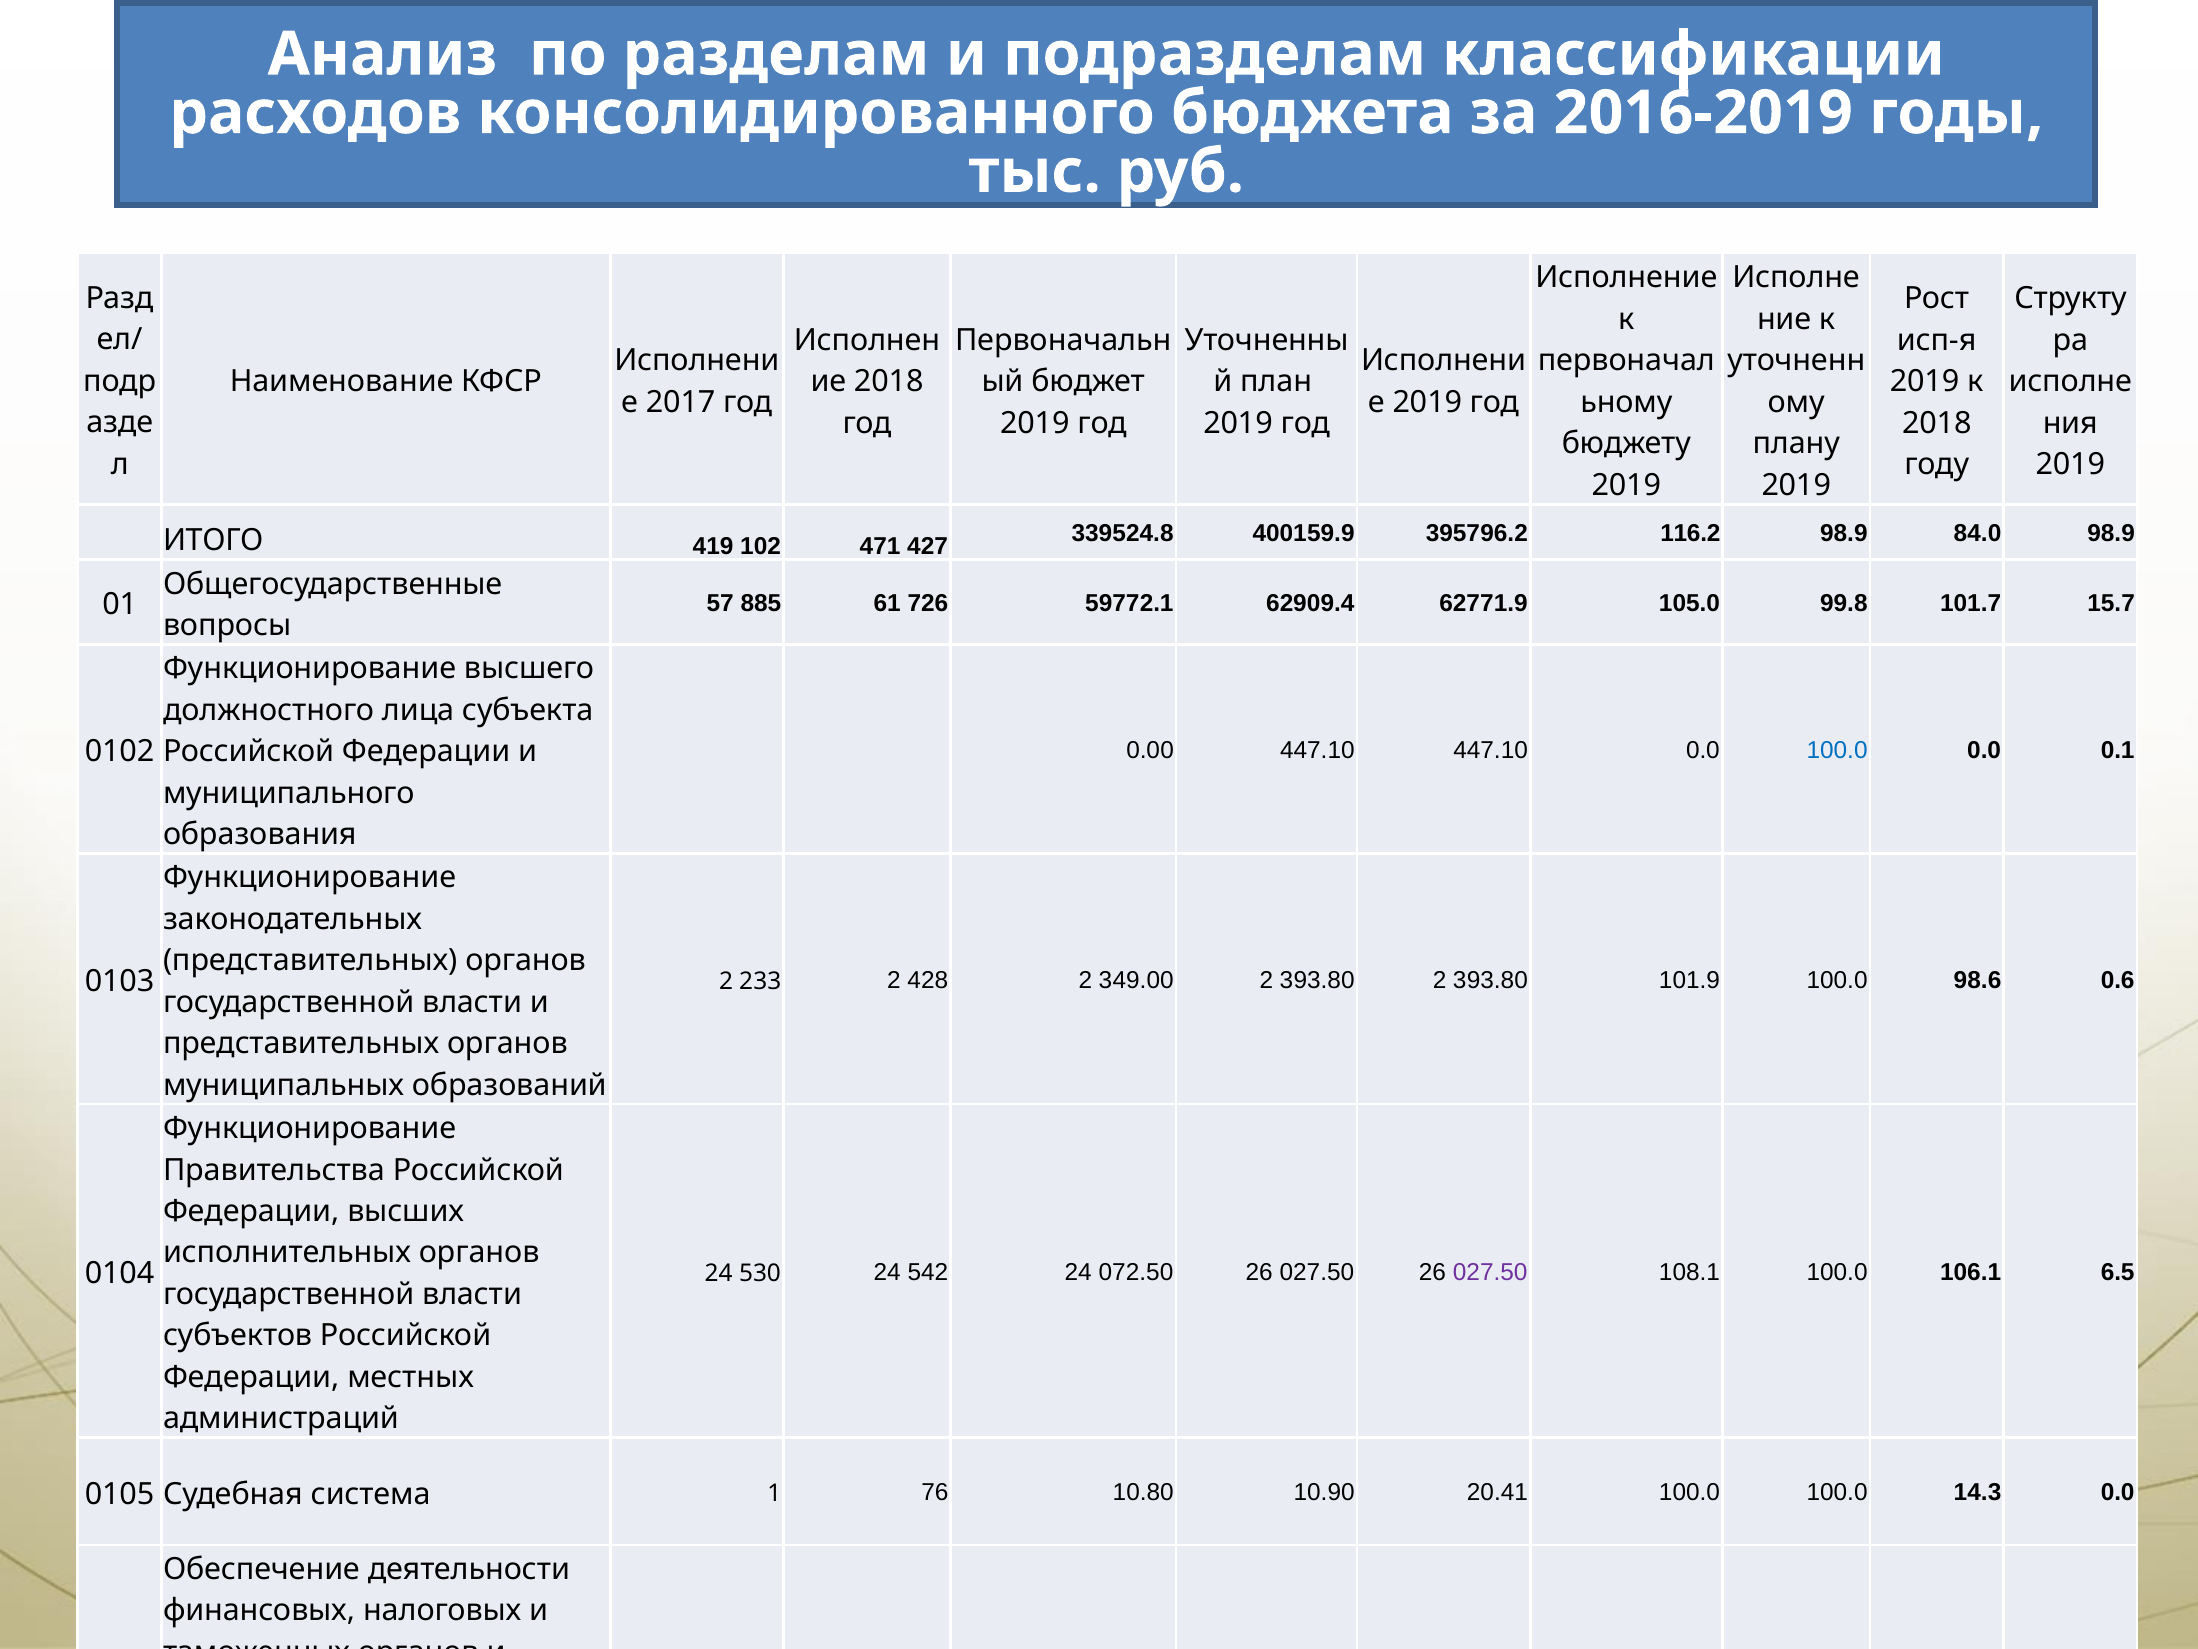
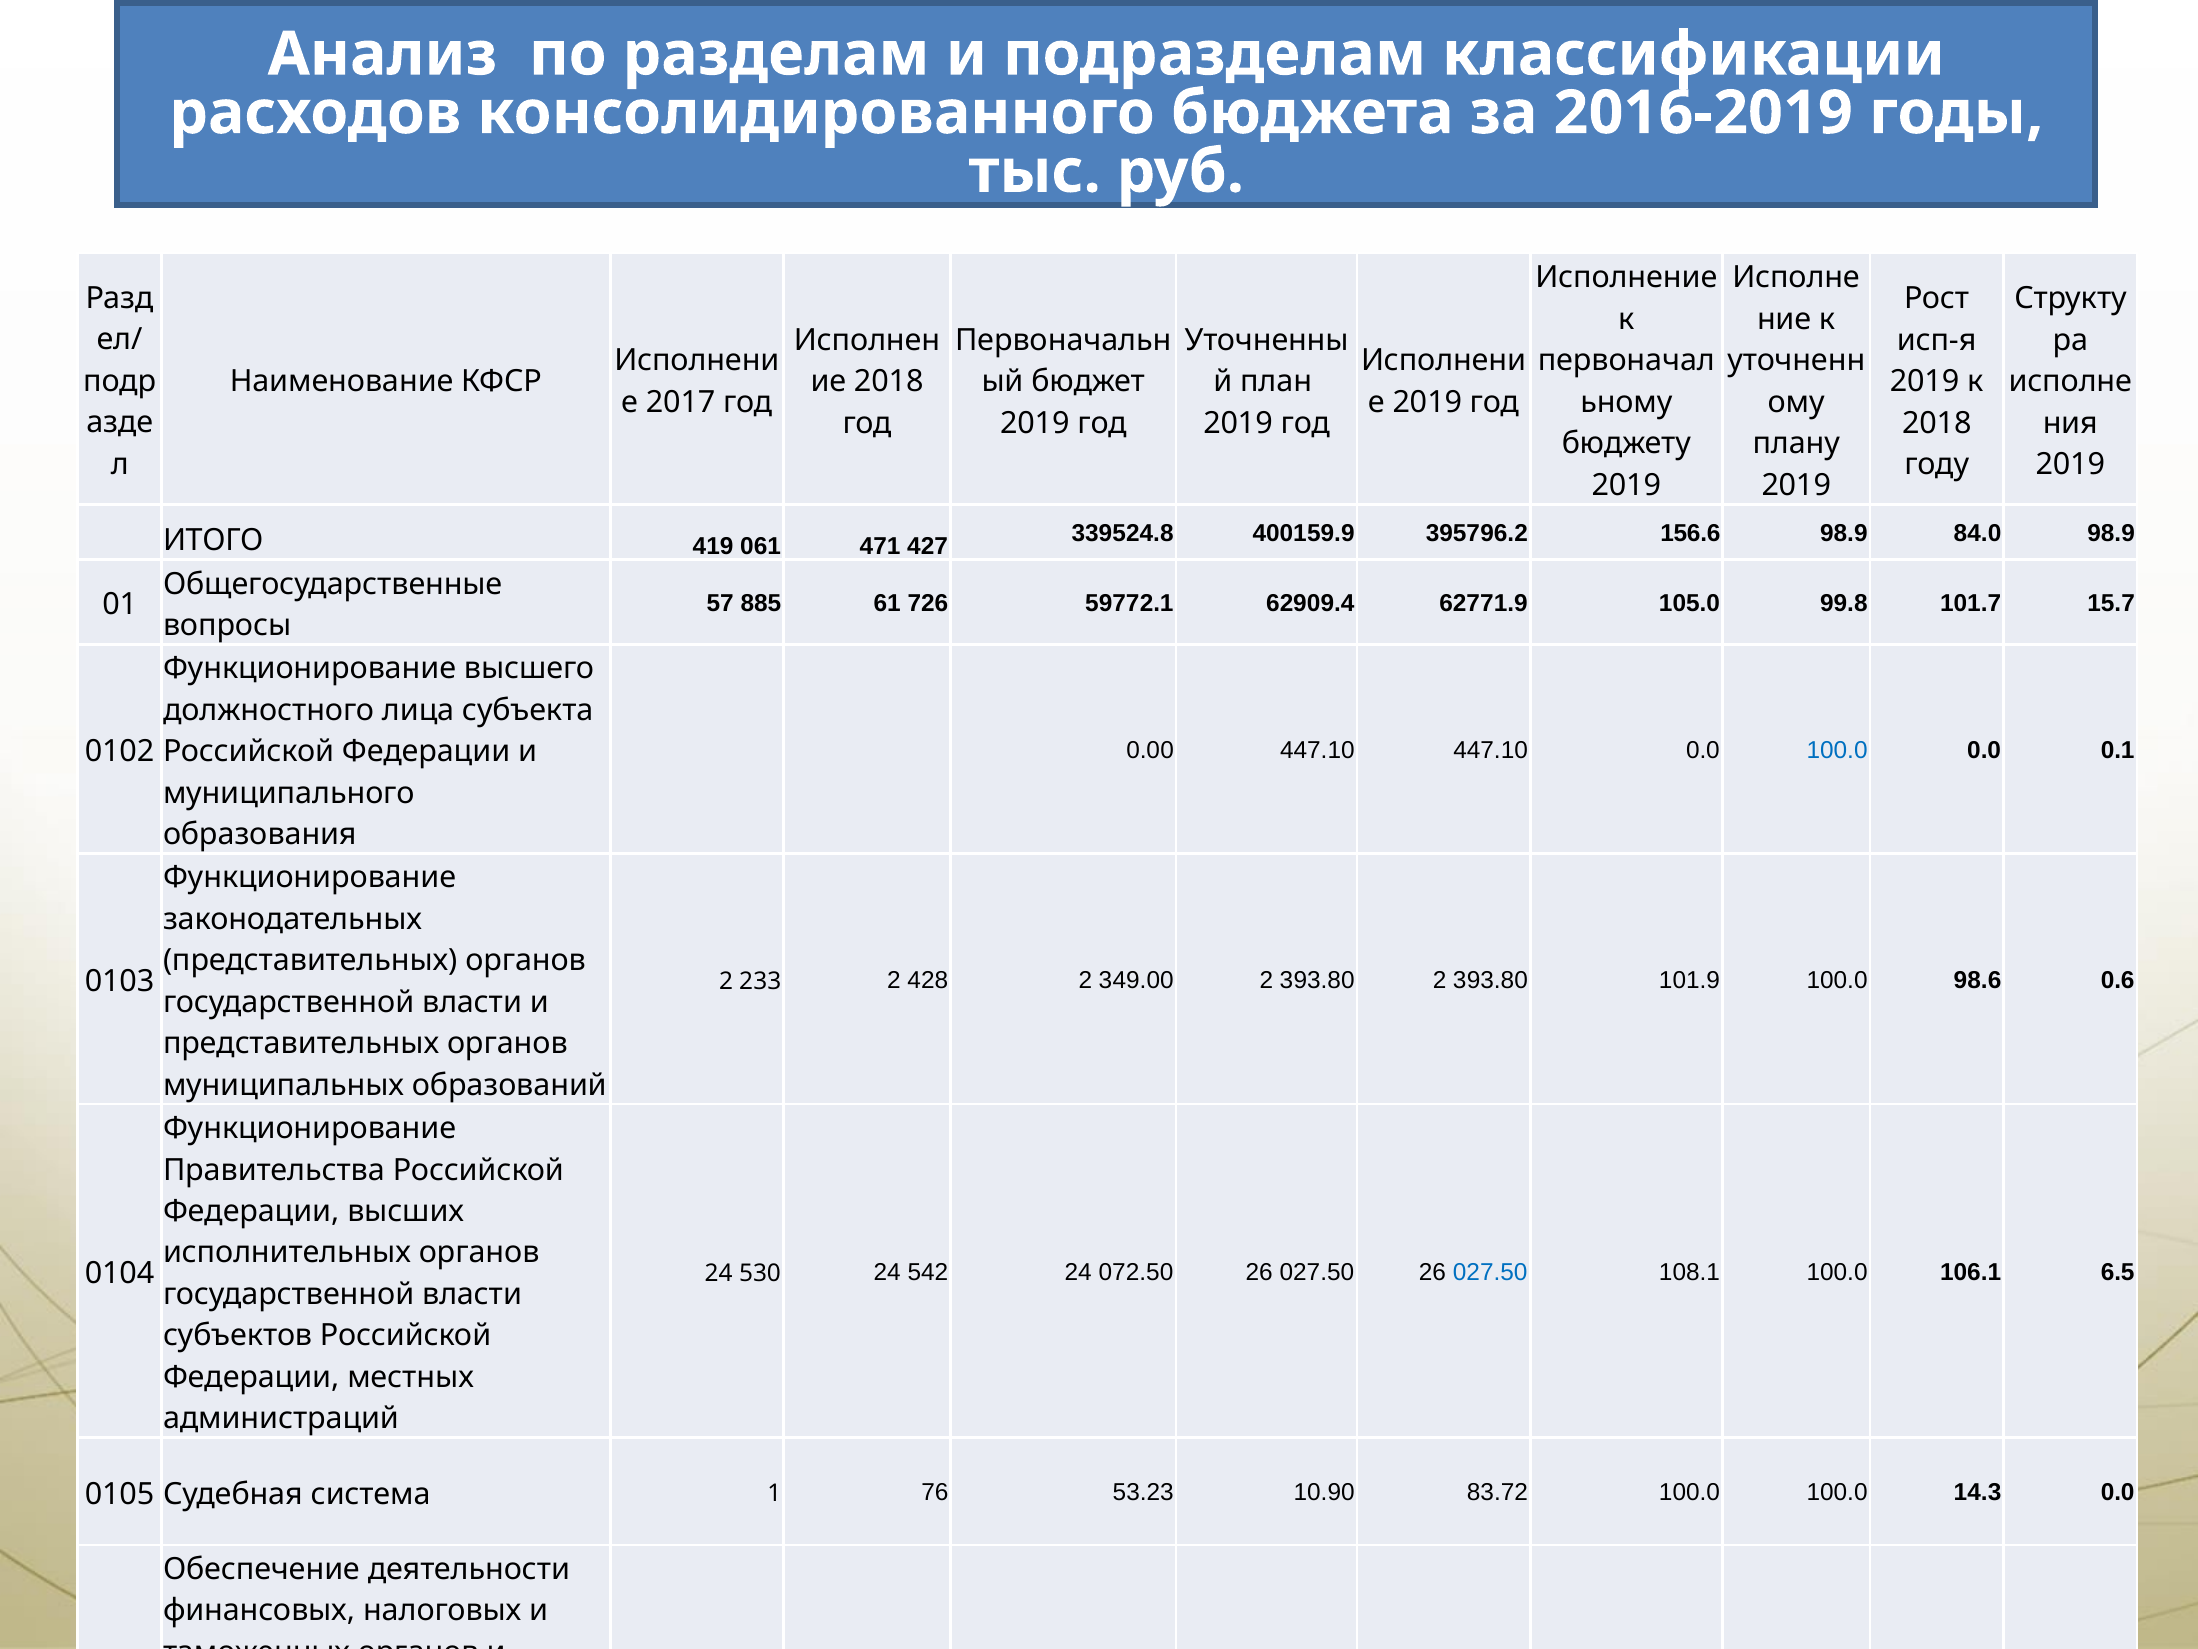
116.2: 116.2 -> 156.6 (1690, 533)
102: 102 -> 061 (761, 546)
027.50 colour: purple -> blue (1490, 1272)
10.80: 10.80 -> 53.23 (1143, 1492)
20.41: 20.41 -> 83.72 (1497, 1492)
